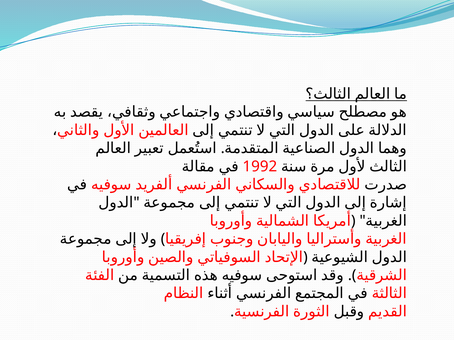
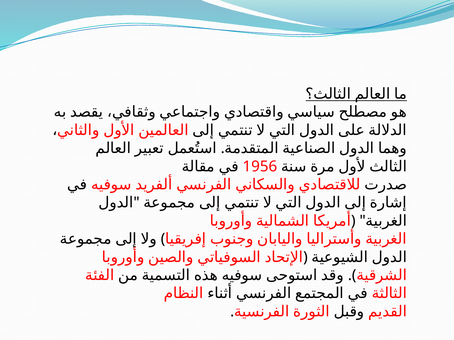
1992: 1992 -> 1956 (260, 167)
